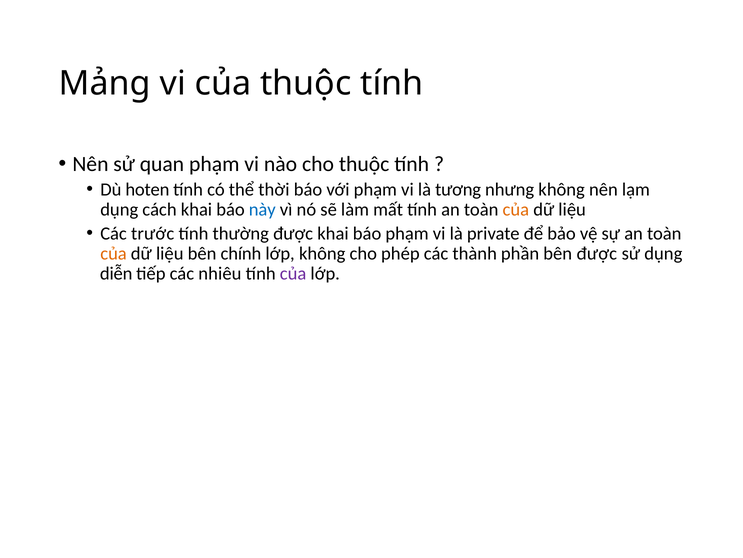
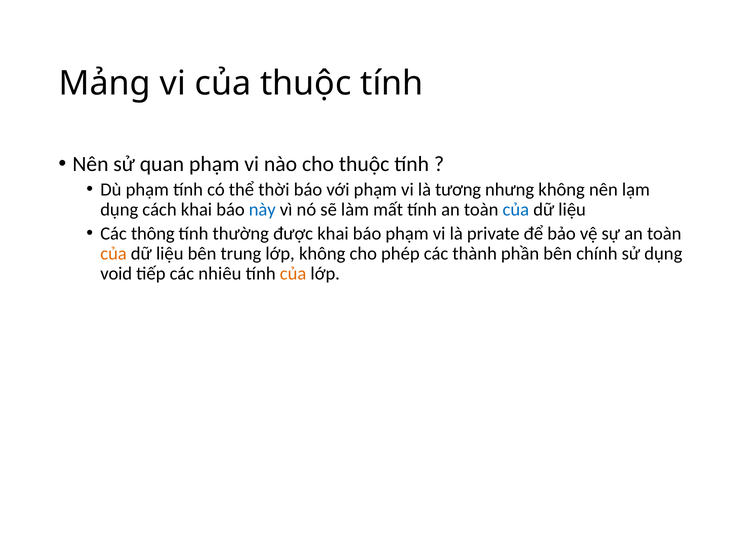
Dù hoten: hoten -> phạm (147, 189)
của colour: orange -> blue (516, 209)
trước: trước -> thông (153, 233)
chính: chính -> trung (241, 253)
bên được: được -> chính (597, 253)
diễn: diễn -> void (116, 273)
của colour: purple -> orange (293, 273)
